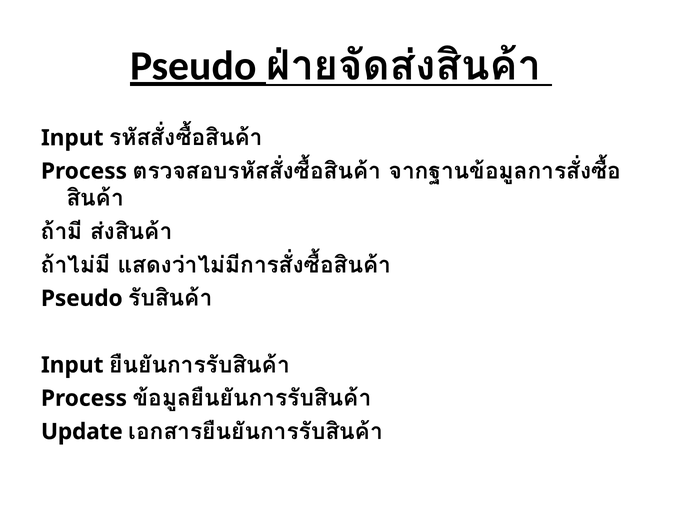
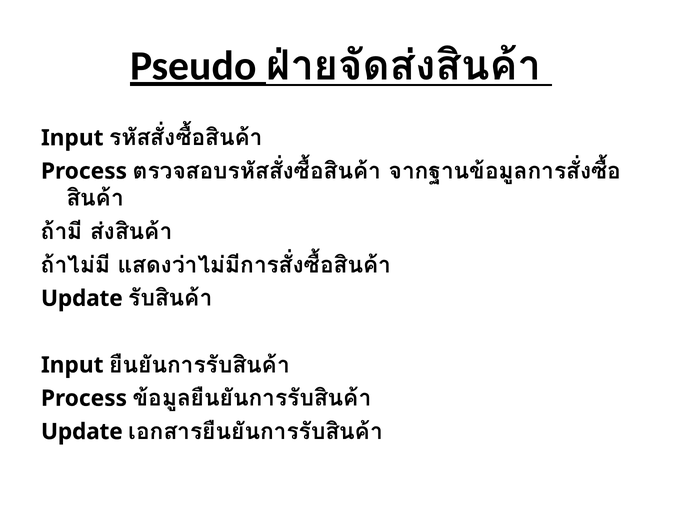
Pseudo: Pseudo -> Update (82, 299)
